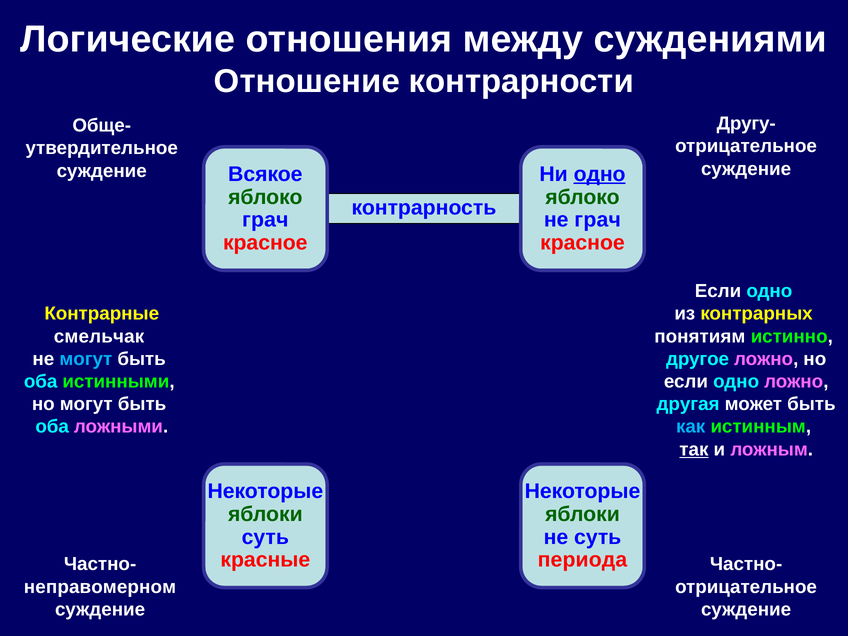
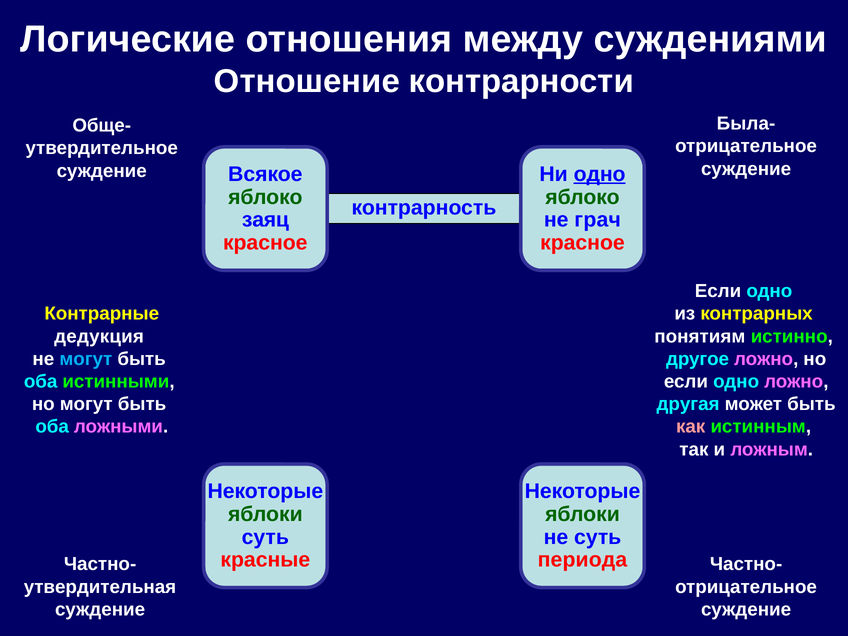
Другу-: Другу- -> Была- (746, 124)
грач: грач -> заяц (265, 220)
смельчак: смельчак -> дедукция (99, 336)
как colour: light blue -> pink (691, 427)
так underline: present -> none (694, 449)
неправомерном: неправомерном -> утвердительная (100, 587)
